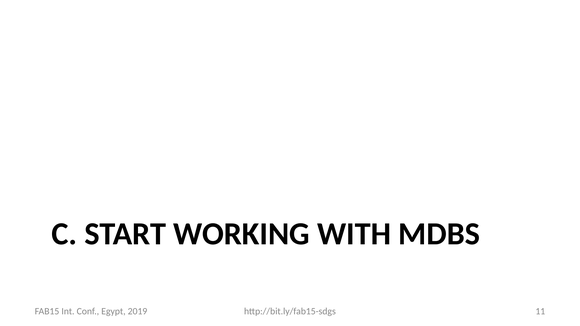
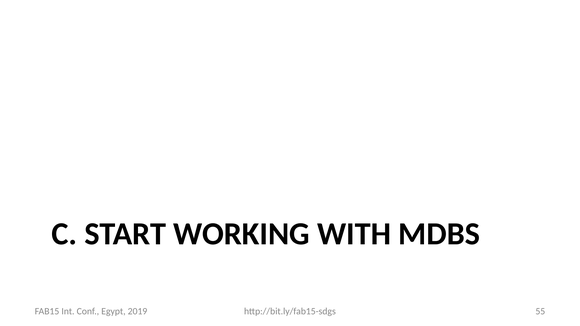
11: 11 -> 55 (540, 312)
